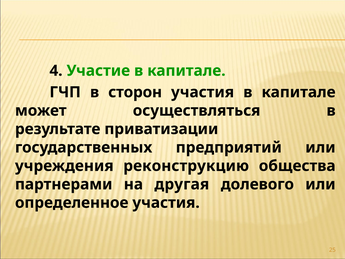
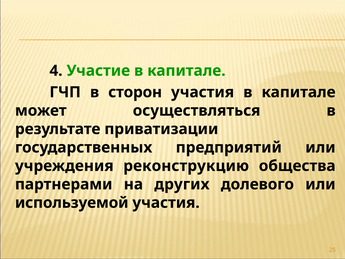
другая: другая -> других (182, 184)
определенное: определенное -> используемой (72, 203)
